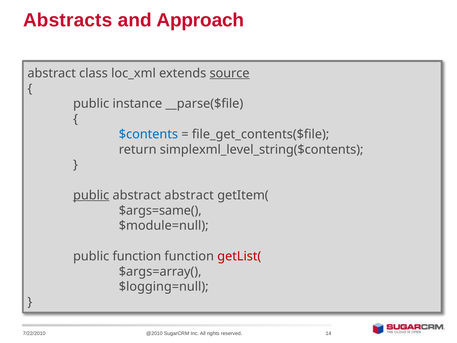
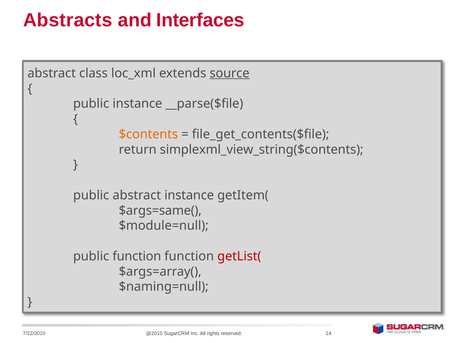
Approach: Approach -> Interfaces (200, 20)
$contents colour: blue -> orange (148, 134)
simplexml_level_string($contents: simplexml_level_string($contents -> simplexml_view_string($contents (262, 149)
public underline: present -> none (91, 195)
abstract abstract: abstract -> instance (189, 195)
$logging=null: $logging=null -> $naming=null (164, 287)
